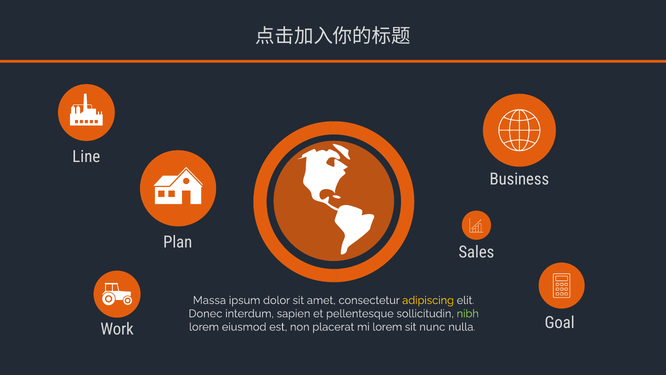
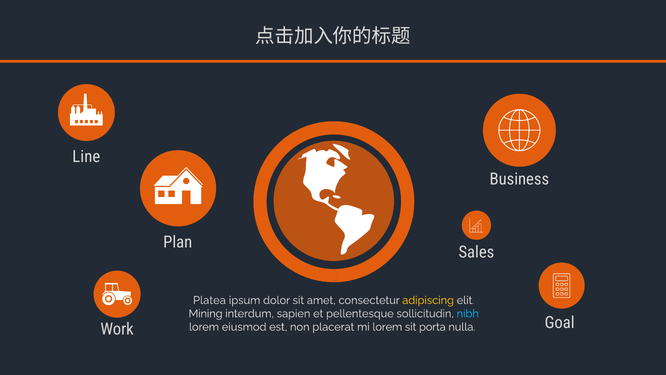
Massa: Massa -> Platea (209, 300)
Donec: Donec -> Mining (206, 313)
nibh colour: light green -> light blue (468, 313)
nunc: nunc -> porta (432, 327)
